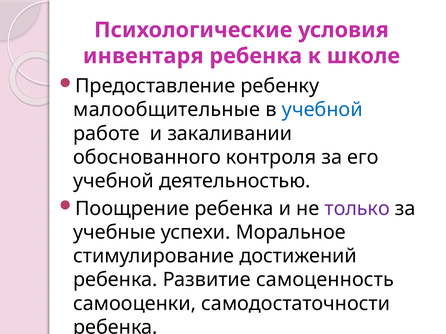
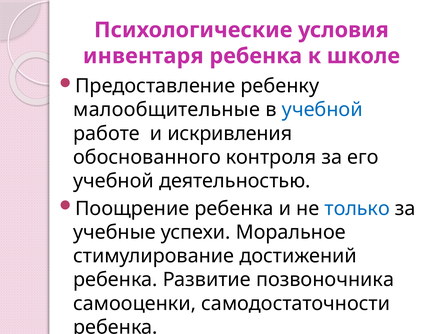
закаливании: закаливании -> искривления (230, 134)
только colour: purple -> blue (357, 209)
самоценность: самоценность -> позвоночника (325, 280)
